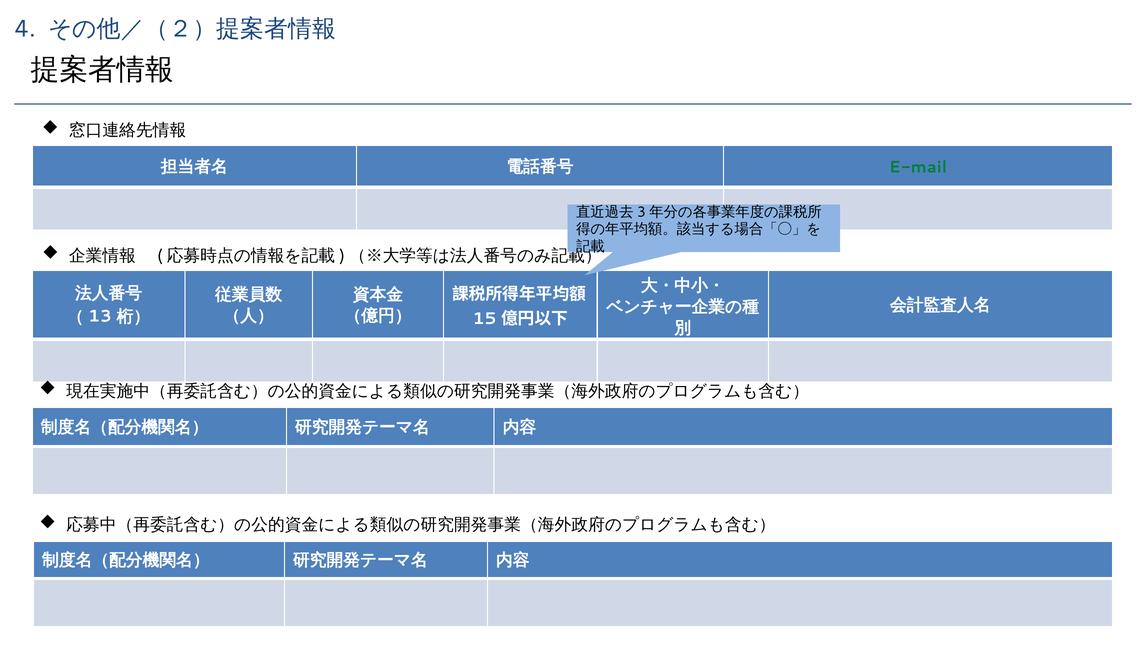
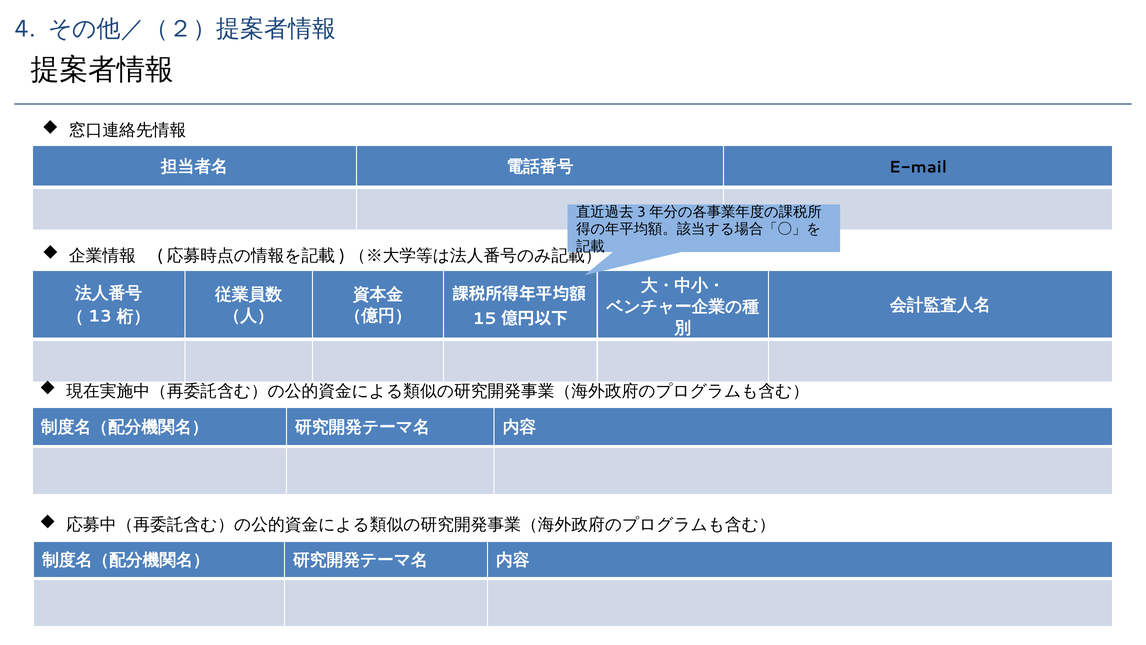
E-mail colour: green -> black (918, 167)
